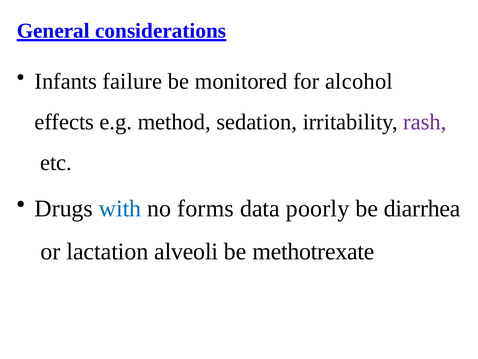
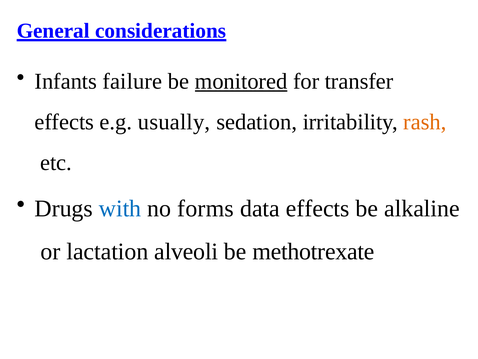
monitored underline: none -> present (241, 81)
alcohol: alcohol -> transfer (359, 81)
method: method -> usually (174, 122)
rash colour: purple -> orange (425, 122)
data poorly: poorly -> effects (318, 208)
diarrhea: diarrhea -> alkaline (422, 208)
